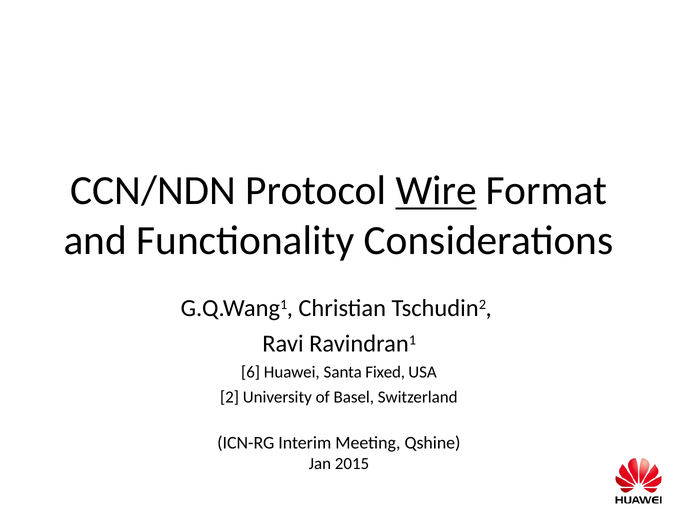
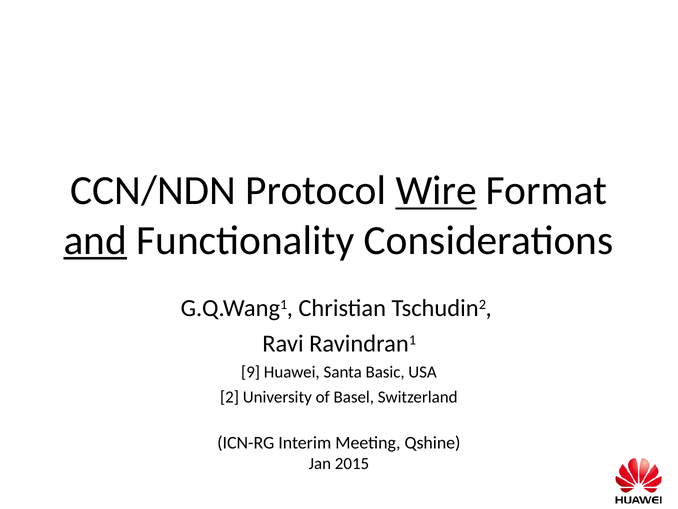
and underline: none -> present (95, 240)
6: 6 -> 9 (251, 372)
Fixed: Fixed -> Basic (385, 372)
